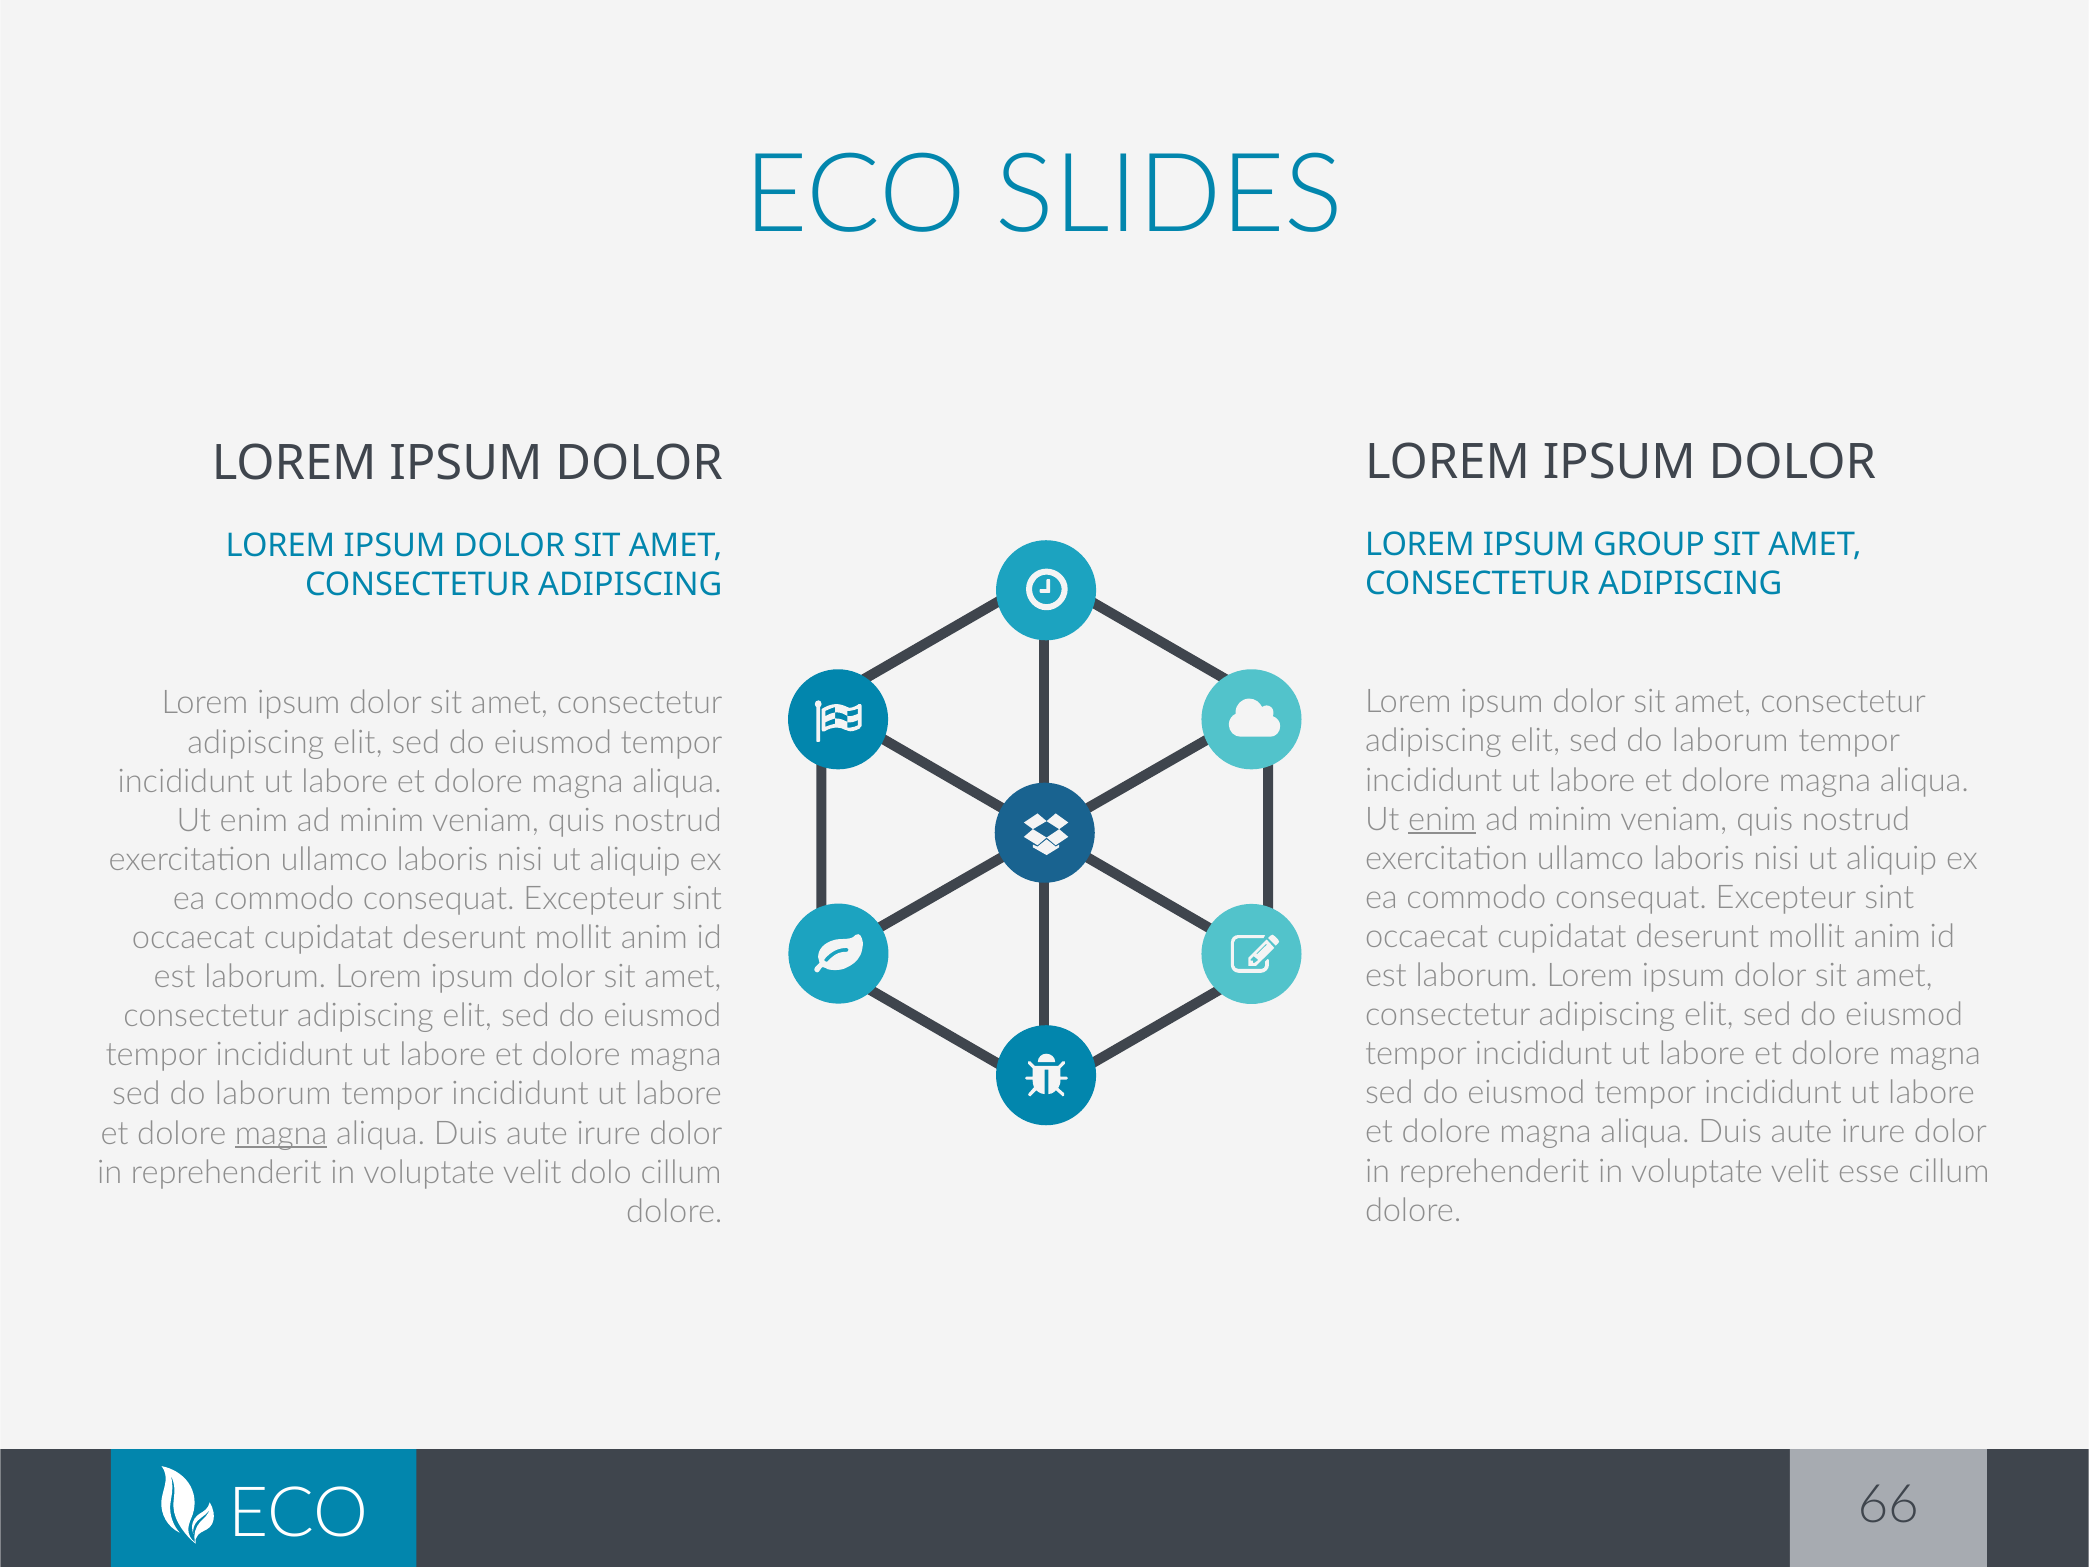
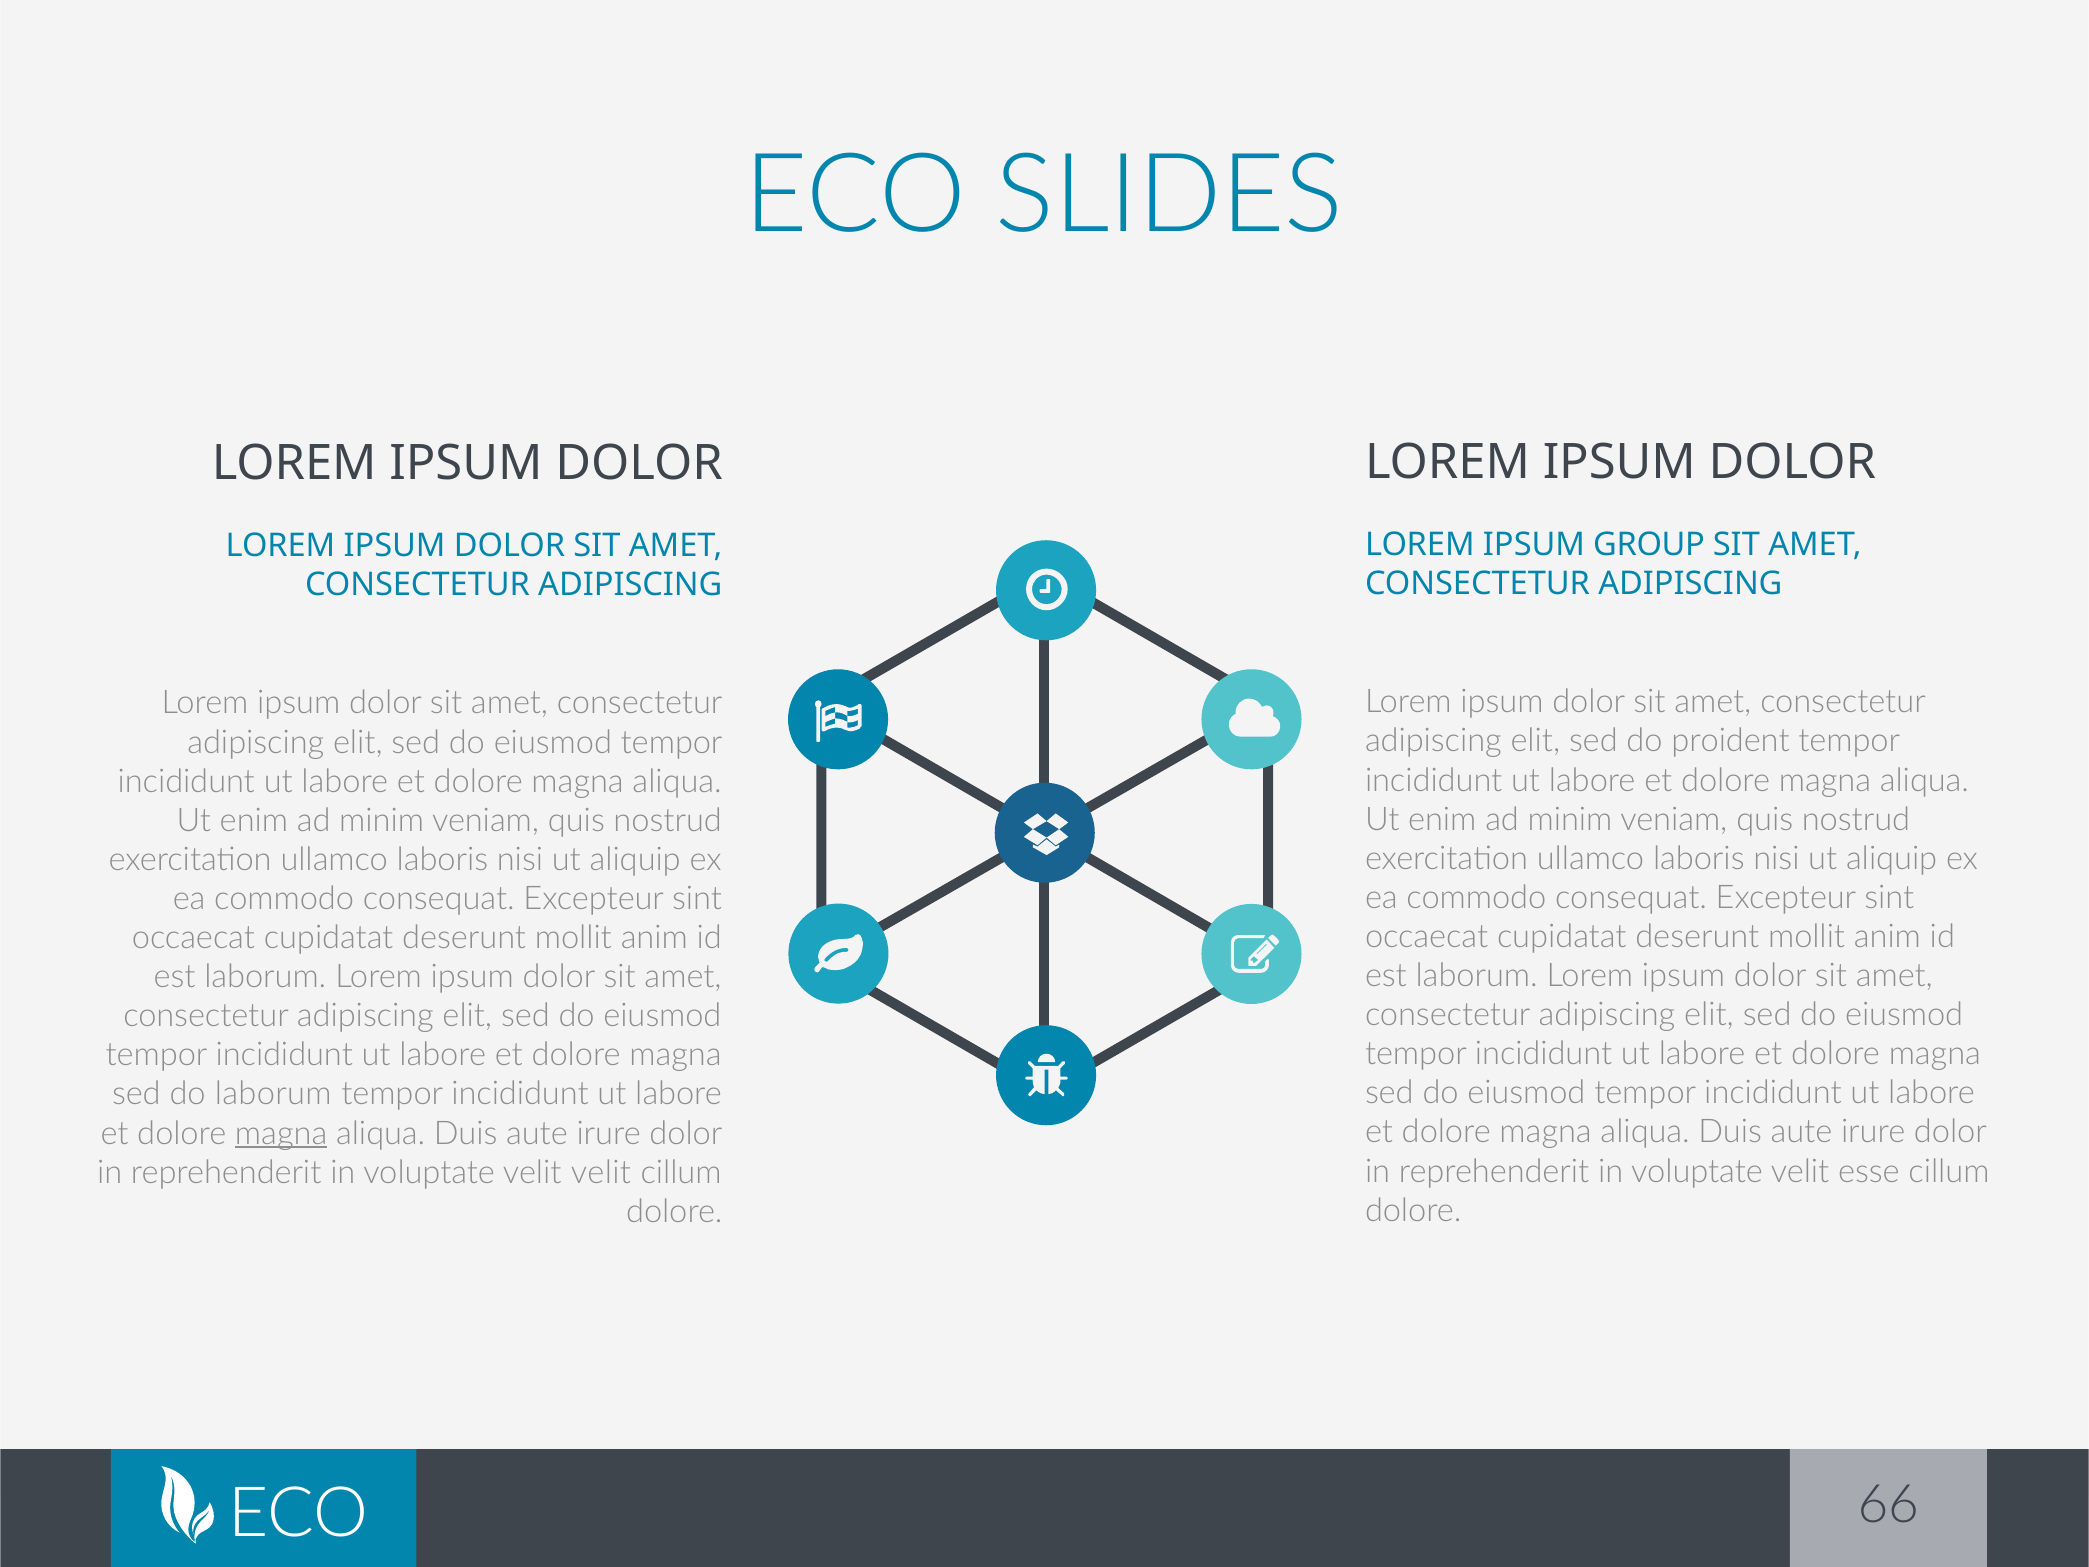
elit sed do laborum: laborum -> proident (1731, 741)
enim underline: present -> none (1442, 819)
velit dolo: dolo -> velit (601, 1172)
